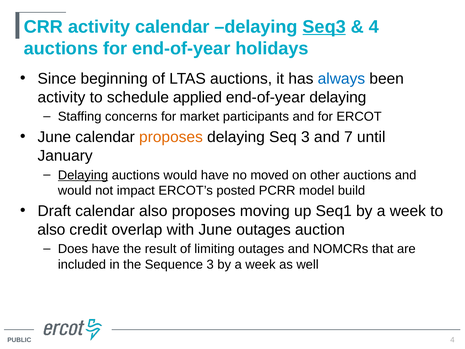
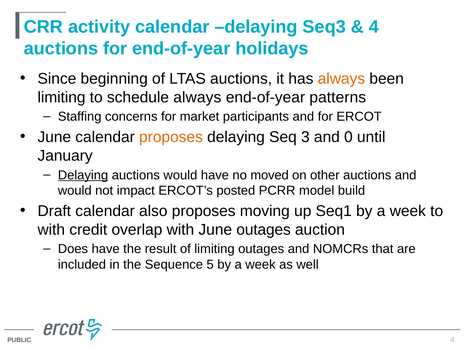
Seq3 underline: present -> none (324, 27)
always colour: blue -> orange (341, 79)
activity: activity -> limiting (62, 97)
schedule applied: applied -> always (197, 97)
end-of-year delaying: delaying -> patterns (338, 97)
7: 7 -> 0 (348, 137)
also: also -> with (51, 229)
Sequence 3: 3 -> 5 (210, 264)
